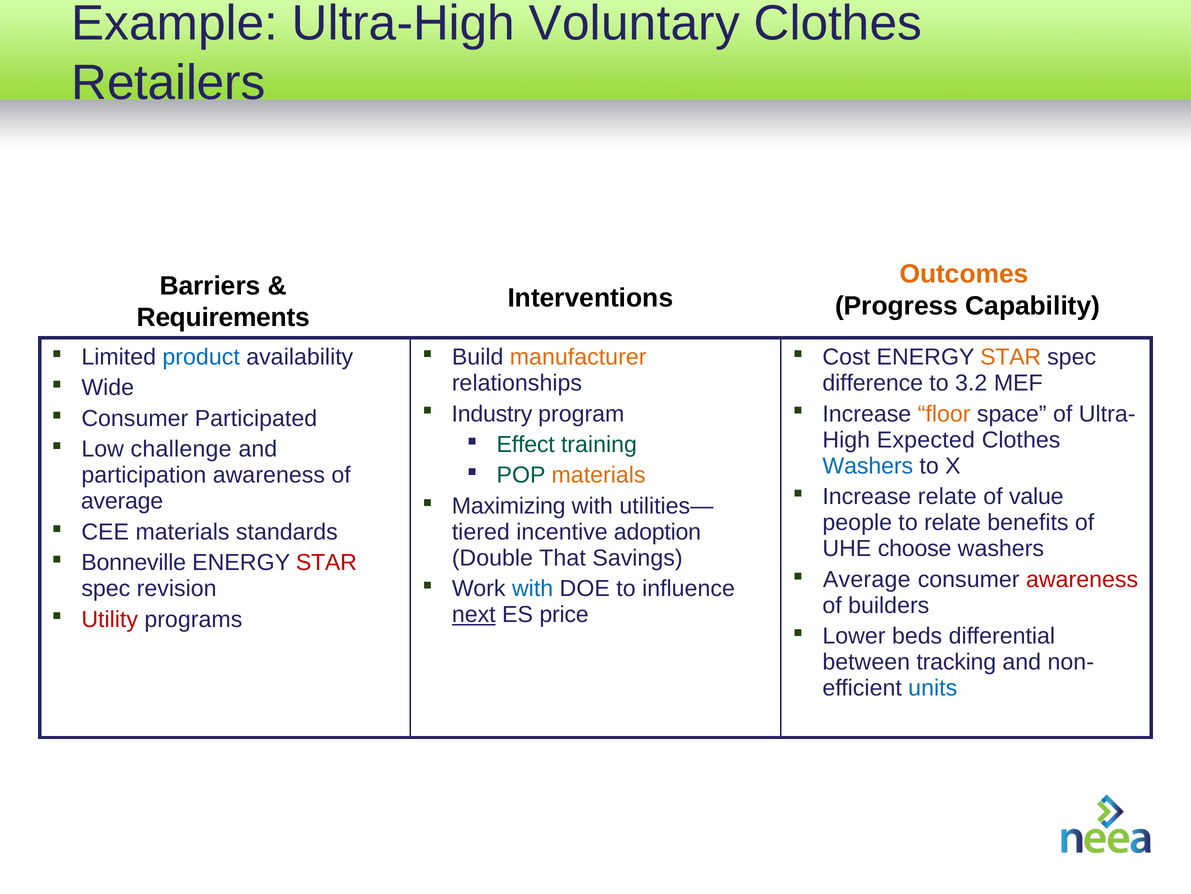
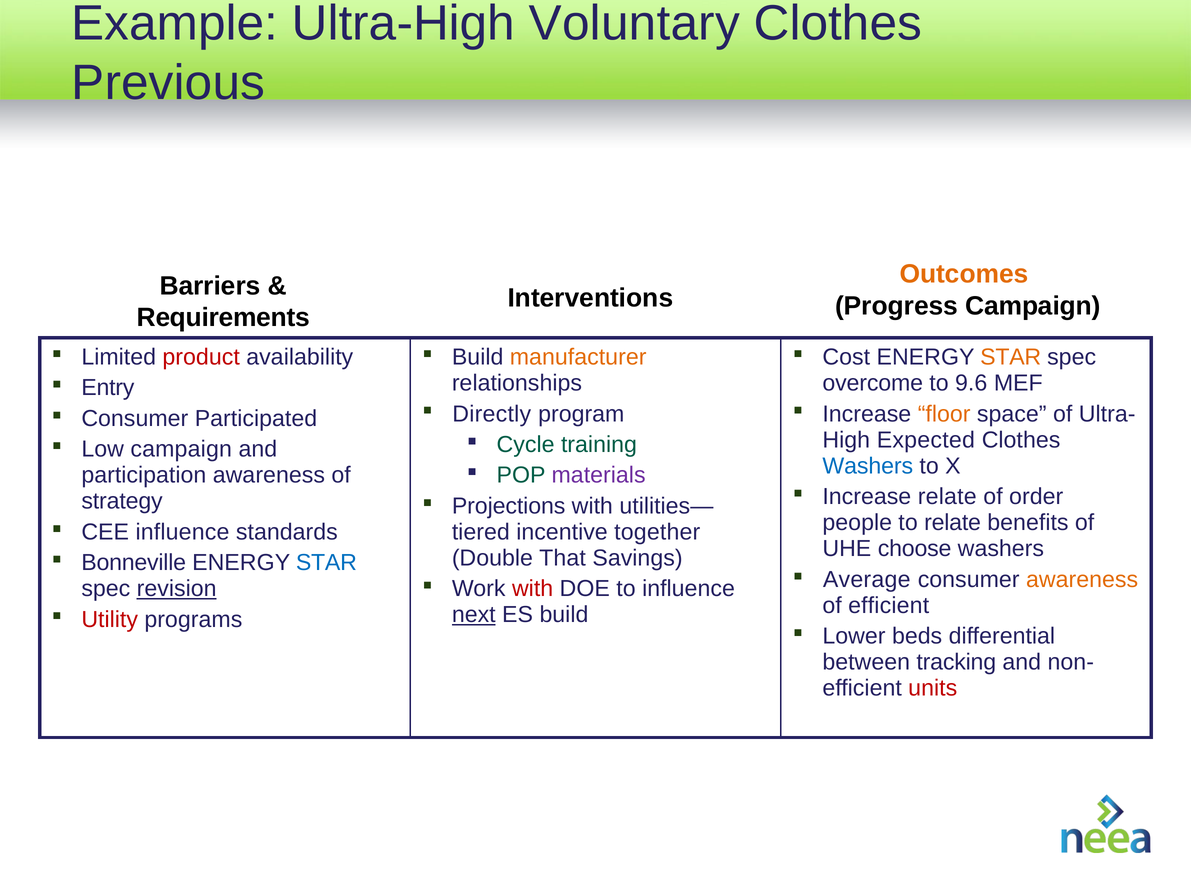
Retailers: Retailers -> Previous (168, 83)
Progress Capability: Capability -> Campaign (1033, 306)
product colour: blue -> red (201, 357)
difference: difference -> overcome (873, 383)
3.2: 3.2 -> 9.6 (971, 383)
Wide: Wide -> Entry (108, 387)
Industry: Industry -> Directly (492, 414)
Effect: Effect -> Cycle (526, 444)
Low challenge: challenge -> campaign (181, 449)
materials colour: orange -> purple (599, 475)
value: value -> order (1036, 496)
average: average -> strategy (122, 501)
Maximizing: Maximizing -> Projections (509, 506)
CEE materials: materials -> influence (182, 532)
adoption: adoption -> together (657, 532)
STAR colour: red -> blue (326, 562)
awareness colour: red -> orange (1082, 579)
with colour: blue -> red (533, 588)
revision underline: none -> present (177, 588)
of builders: builders -> efficient (889, 605)
ES price: price -> build (564, 614)
units colour: blue -> red (933, 688)
